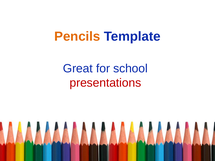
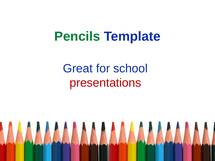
Pencils colour: orange -> green (77, 36)
